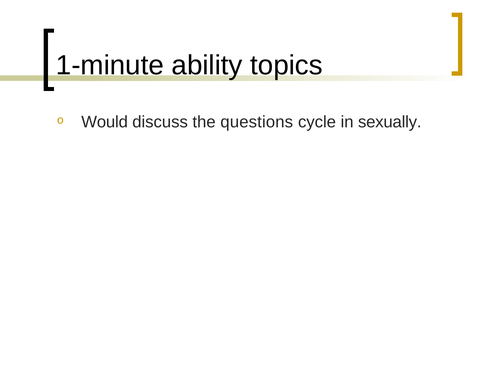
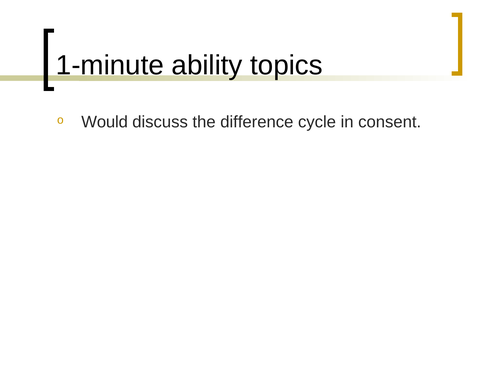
questions: questions -> difference (257, 122)
sexually: sexually -> consent (390, 122)
